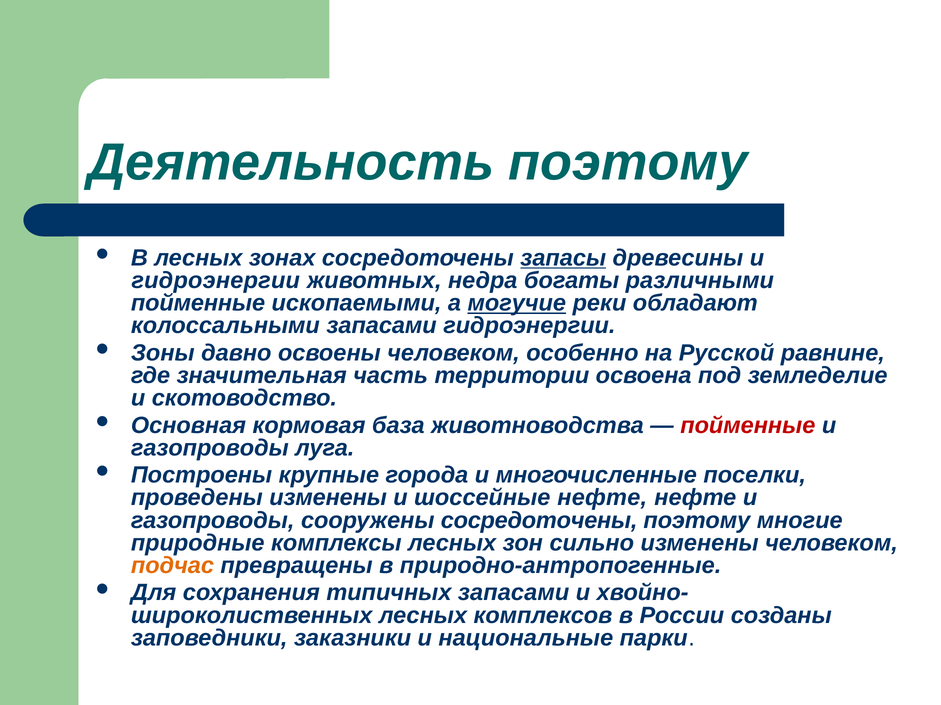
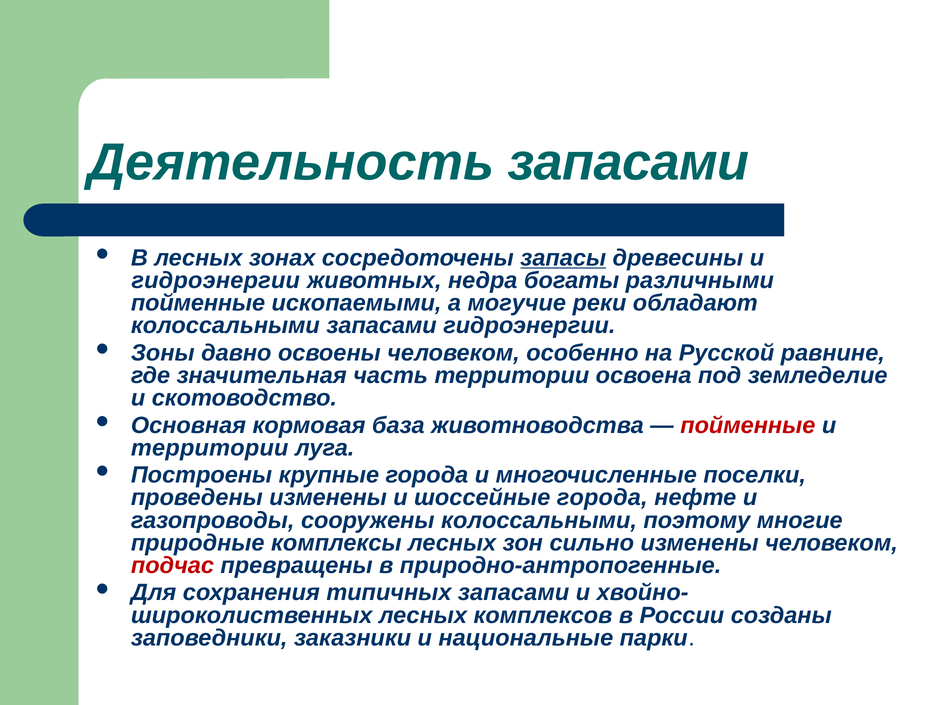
Деятельность поэтому: поэтому -> запасами (628, 163)
могучие underline: present -> none (517, 303)
газопроводы: газопроводы -> территории (210, 448)
шоссейные нефте: нефте -> города (602, 498)
сооружены сосредоточены: сосредоточены -> колоссальными (539, 521)
подчас colour: orange -> red (172, 566)
